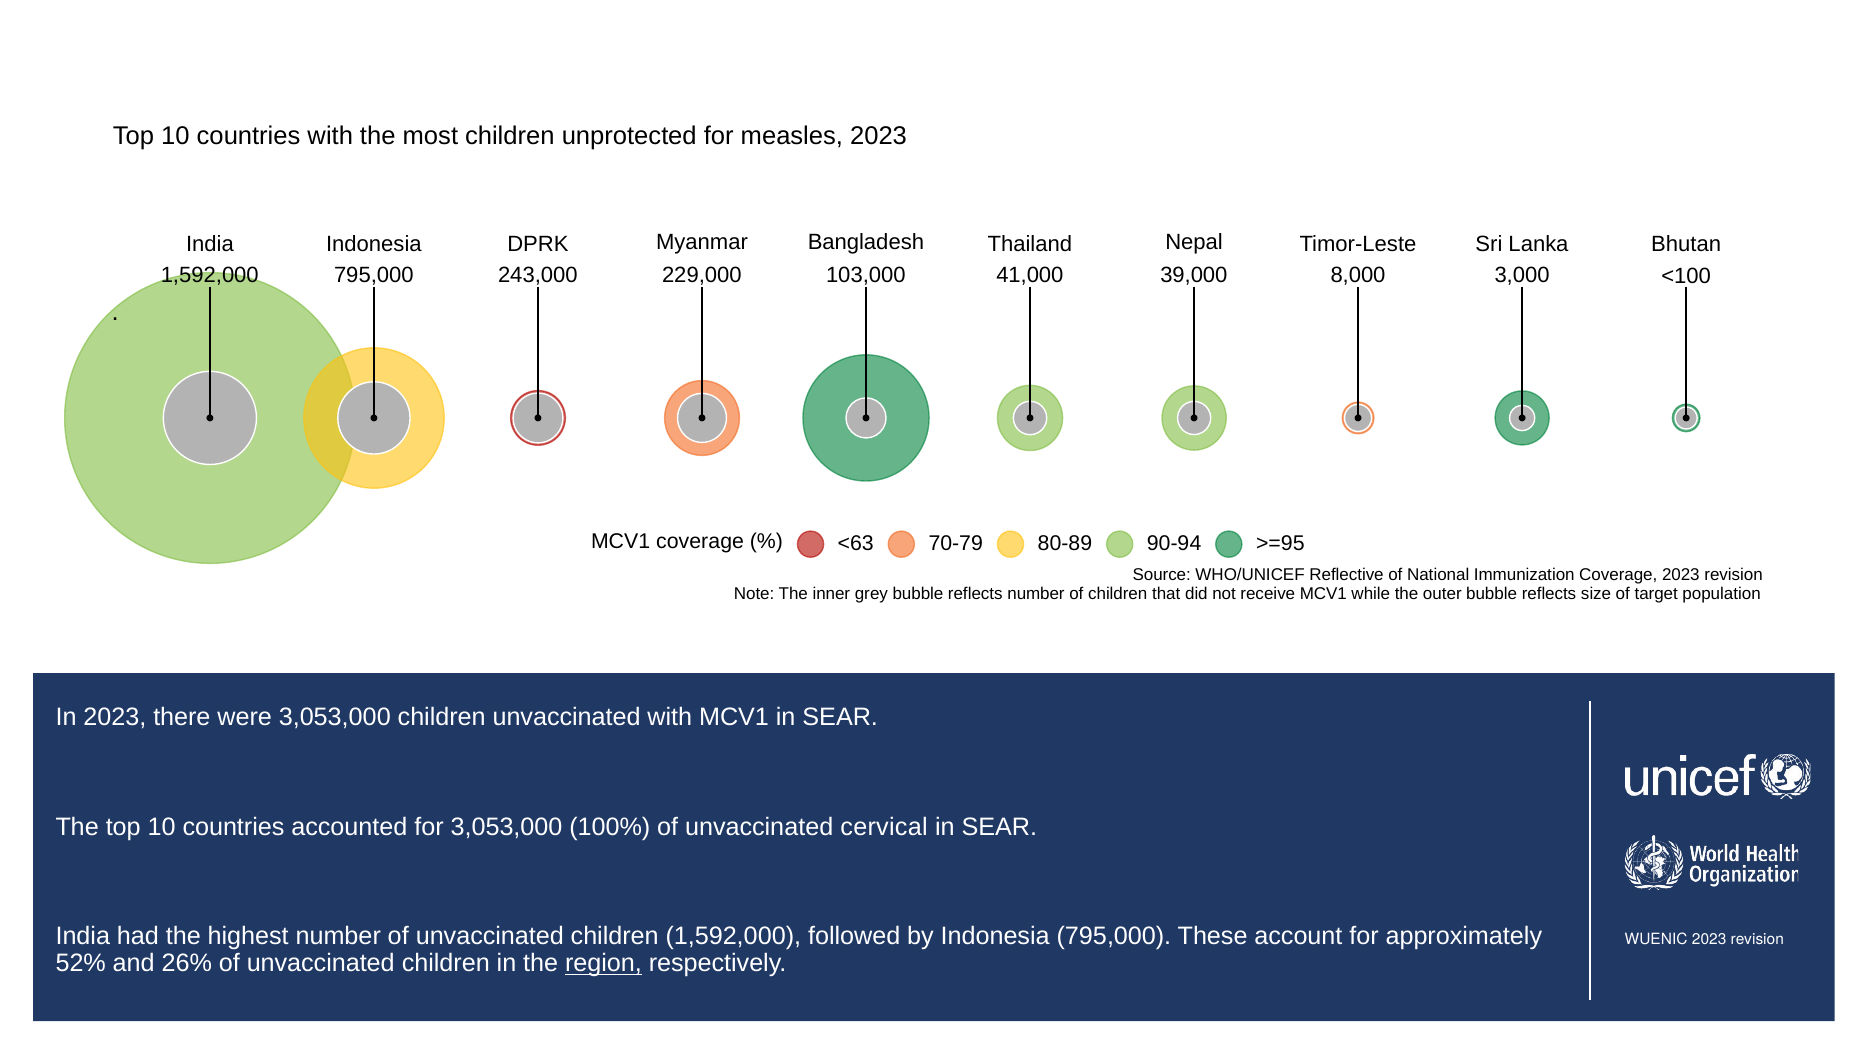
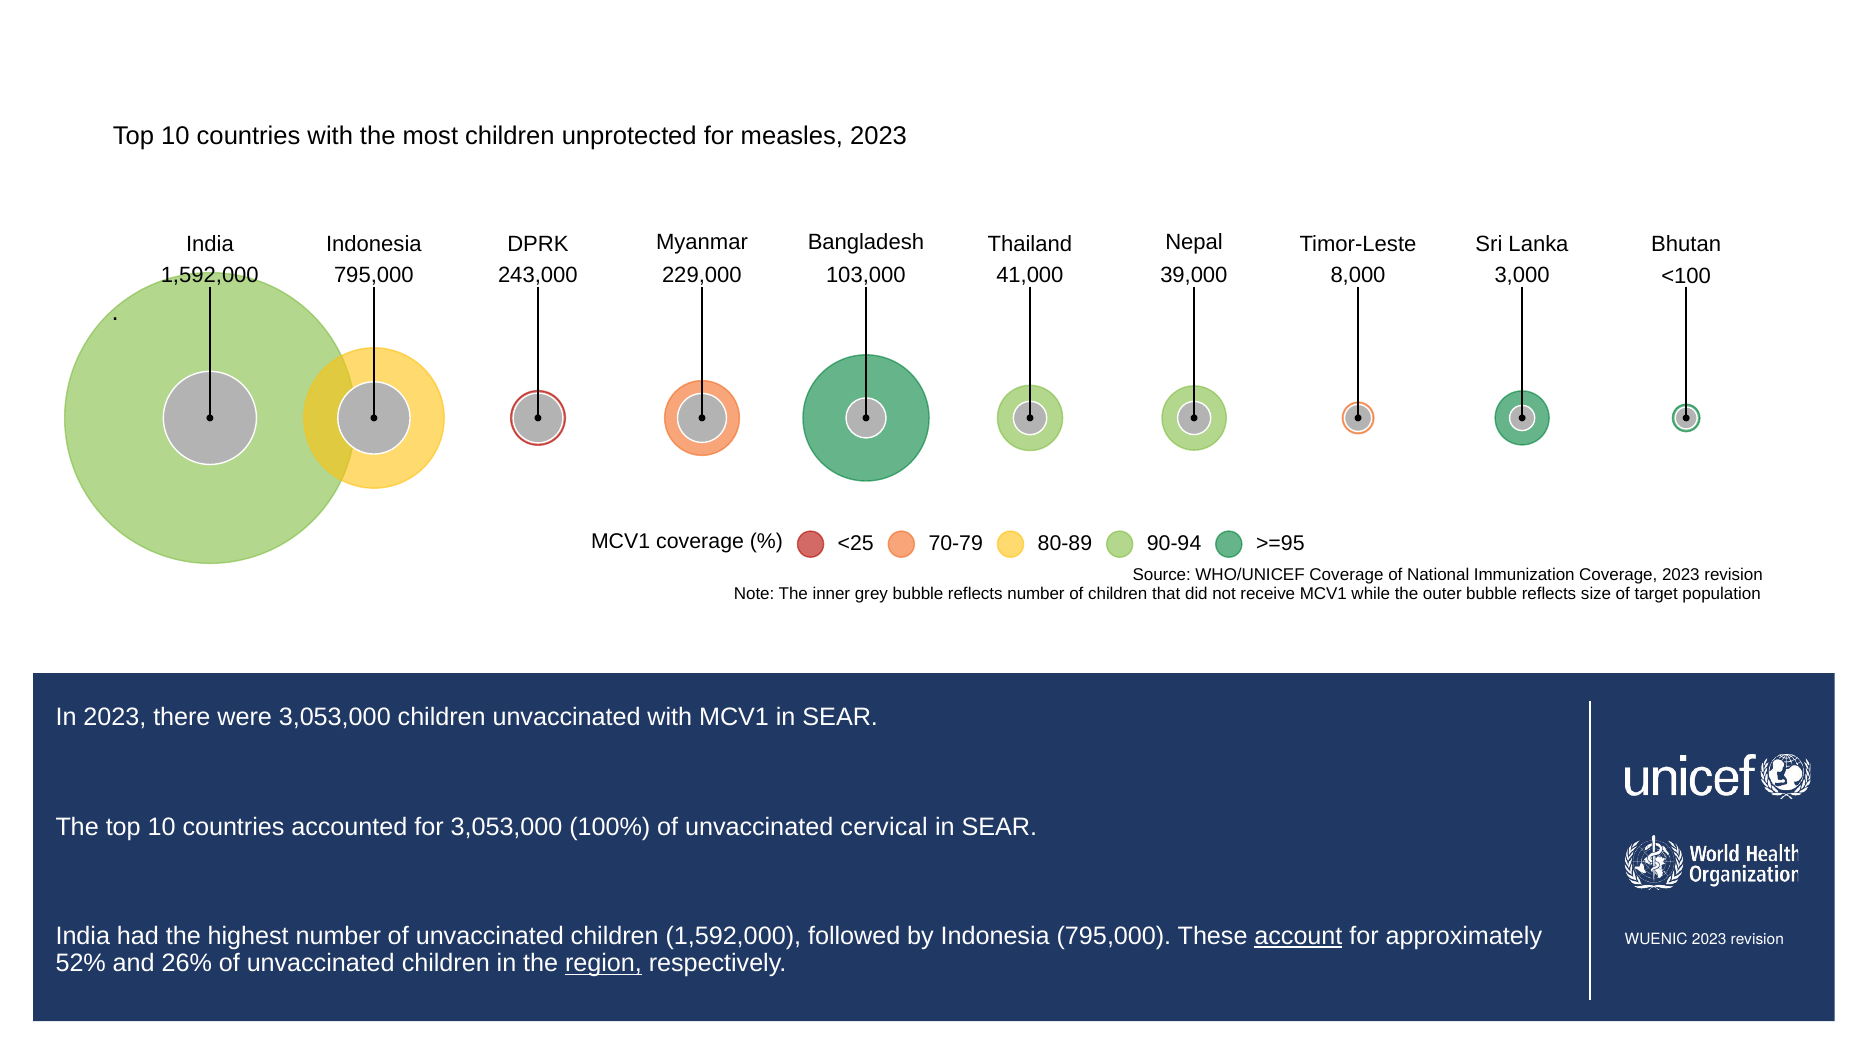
<63: <63 -> <25 (856, 543)
WHO/UNICEF Reflective: Reflective -> Coverage (1346, 575)
account underline: none -> present (1298, 936)
